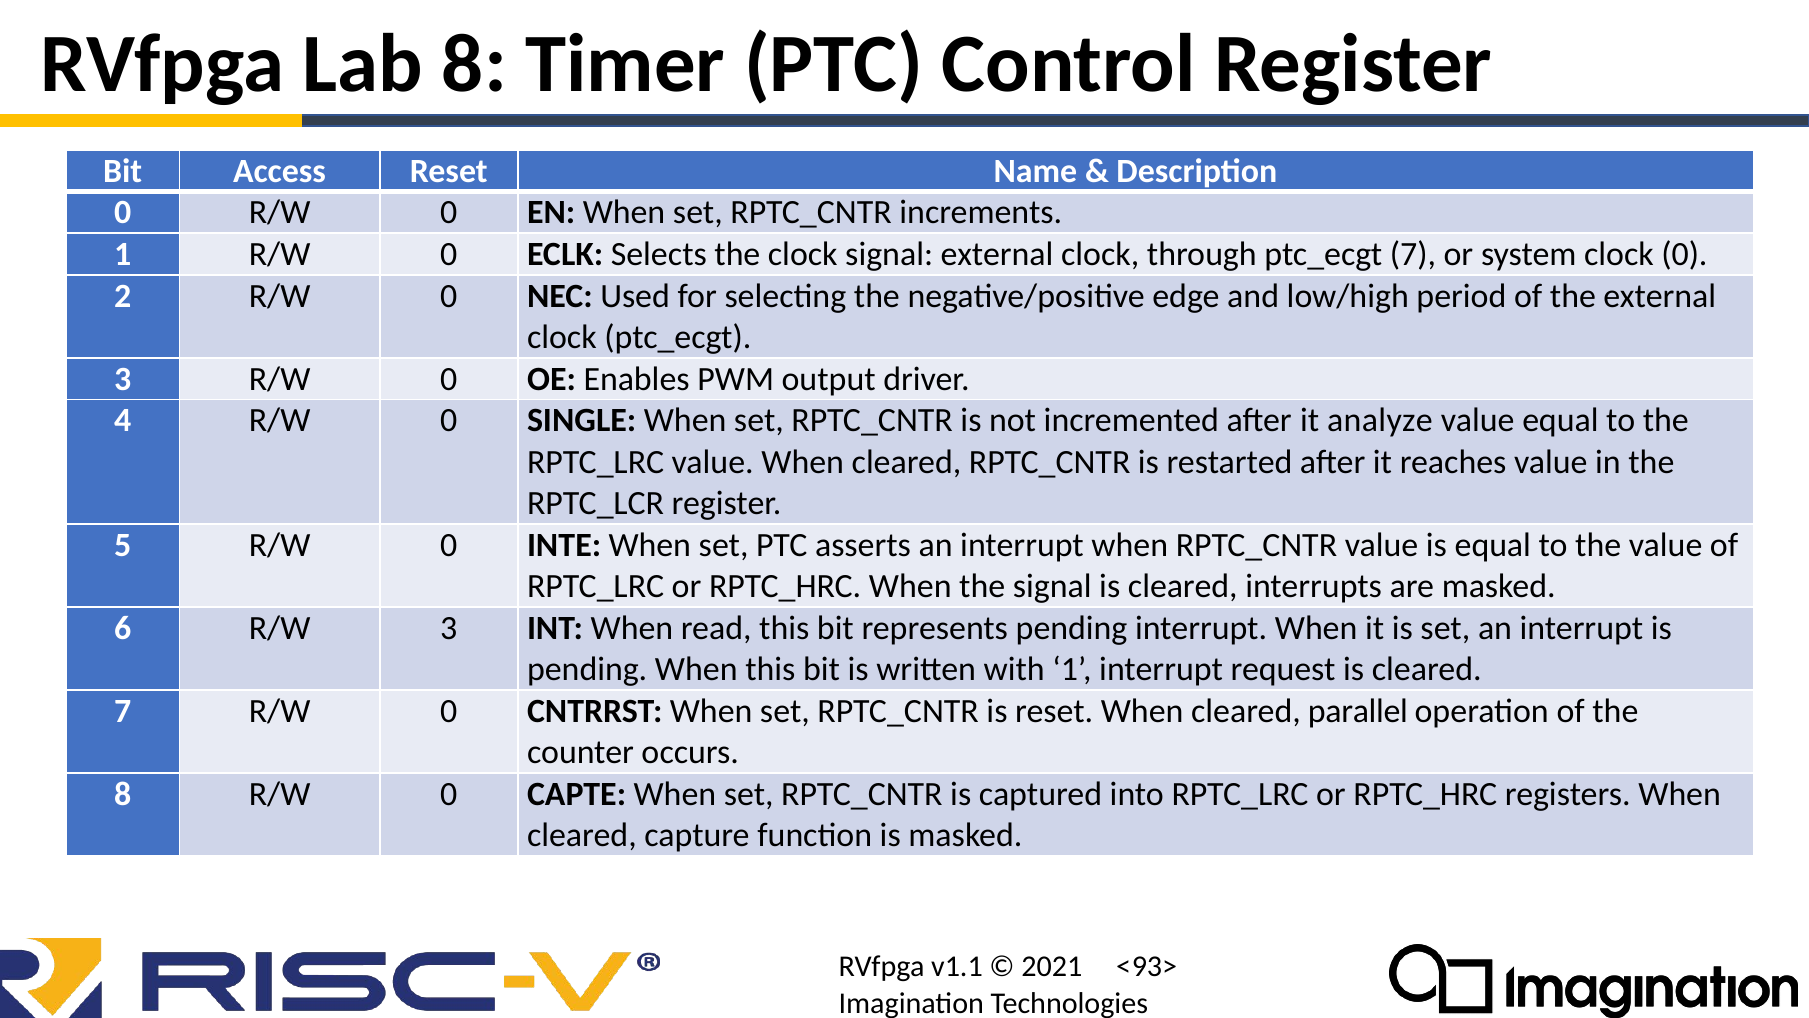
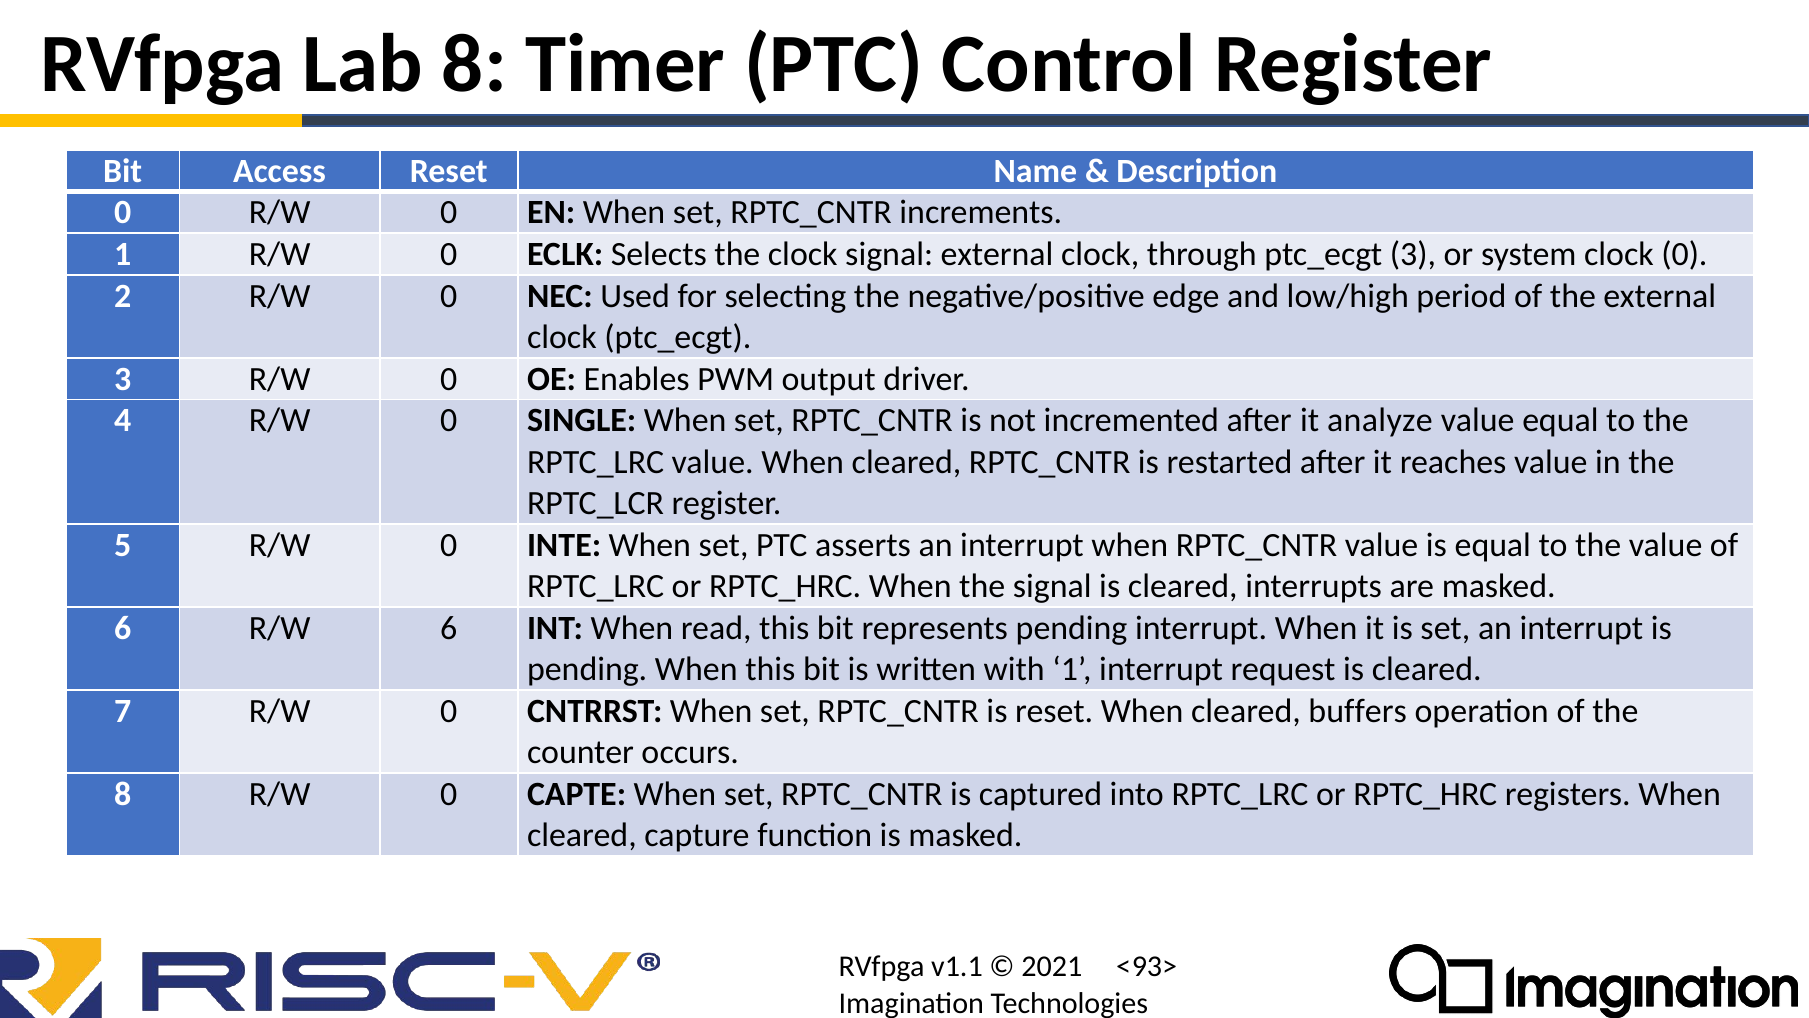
7: 7 -> 3 (1413, 254)
R/W 3: 3 -> 6 (449, 628)
parallel: parallel -> buffers (1358, 711)
